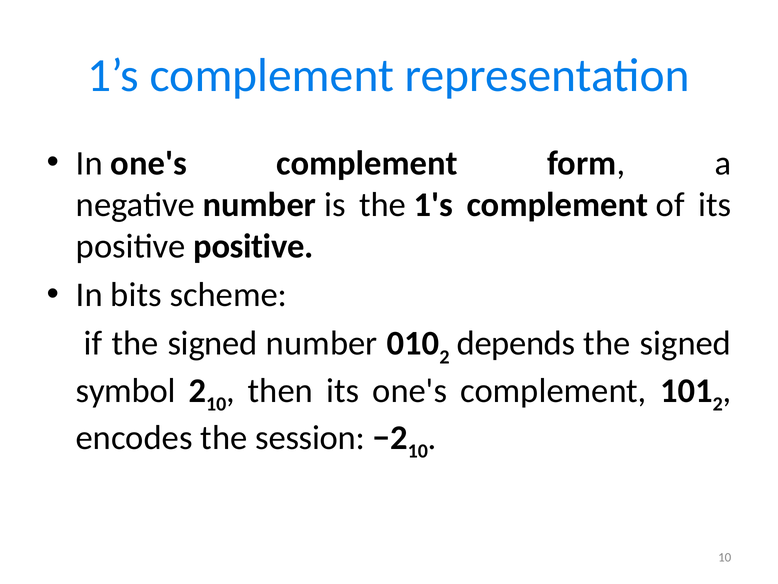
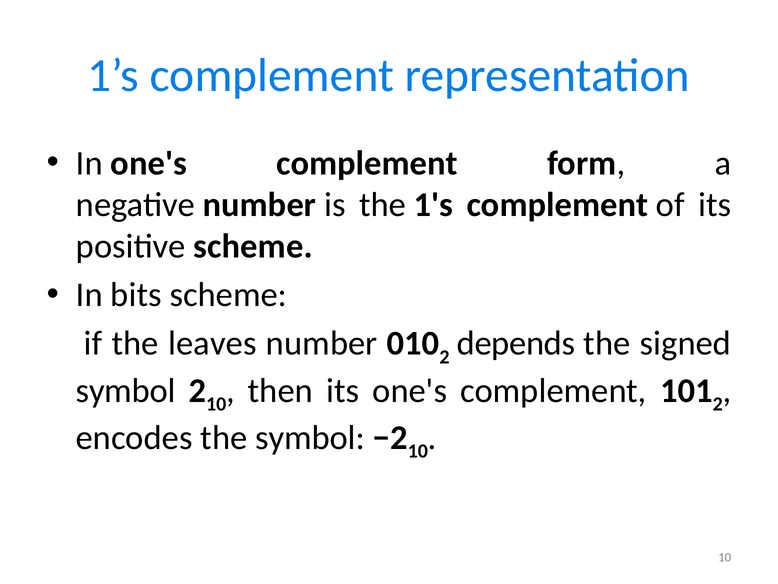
positive positive: positive -> scheme (253, 246)
if the signed: signed -> leaves (212, 343)
the session: session -> symbol (310, 438)
